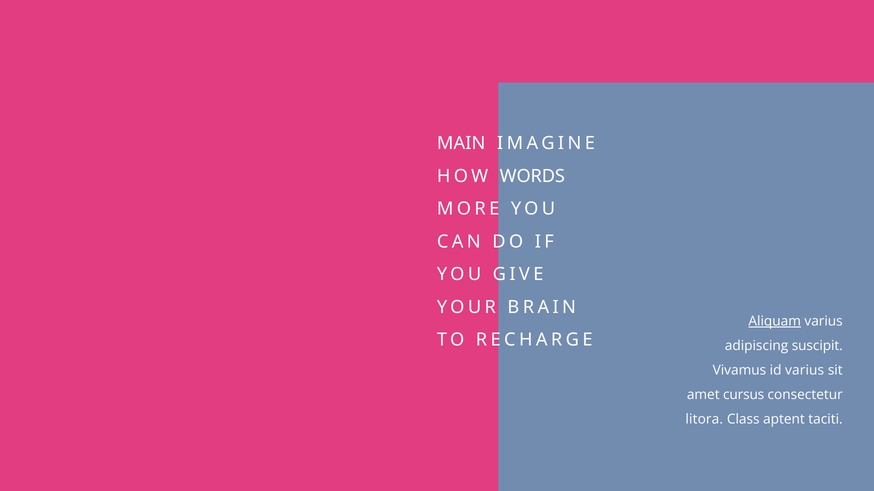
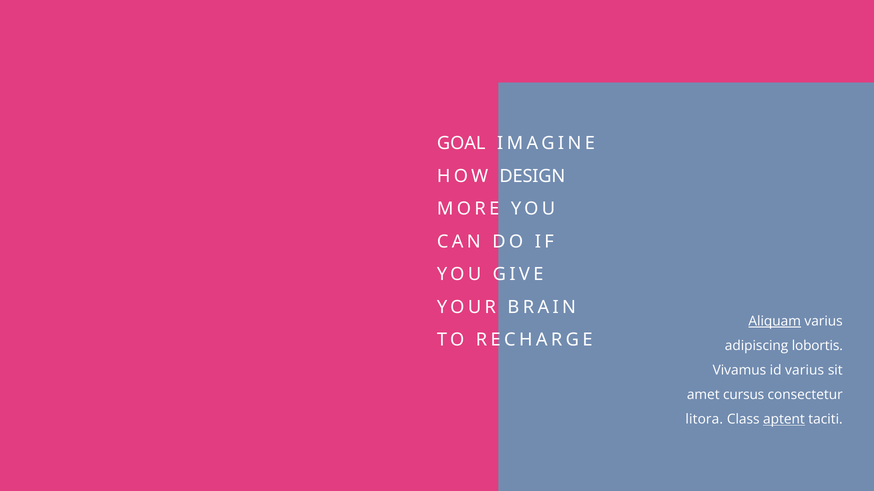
MAIN: MAIN -> GOAL (461, 144)
WORDS: WORDS -> DESIGN (532, 176)
suscipit: suscipit -> lobortis (817, 346)
aptent underline: none -> present (784, 420)
